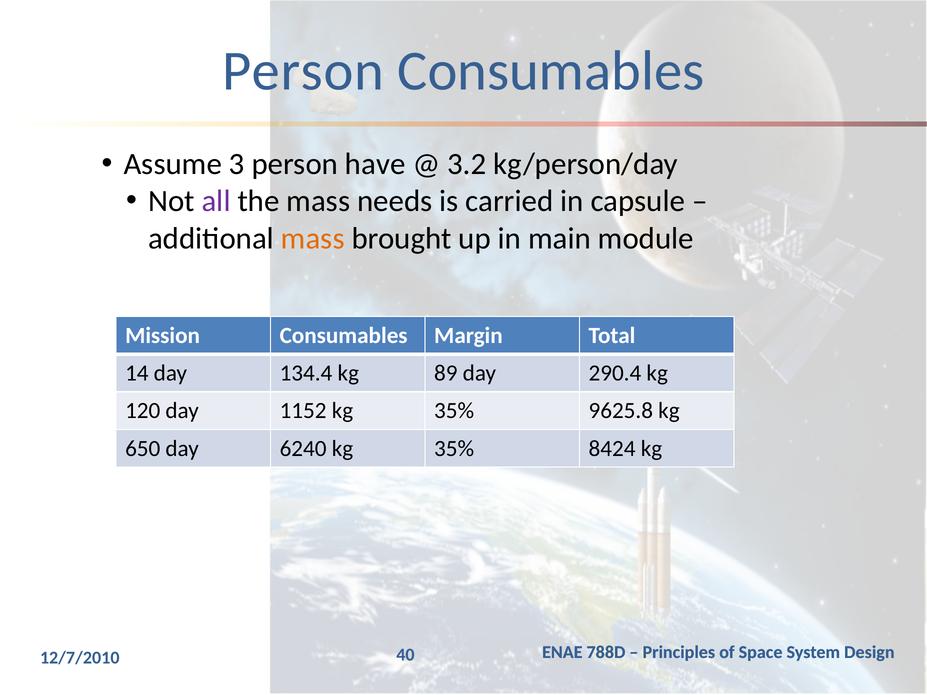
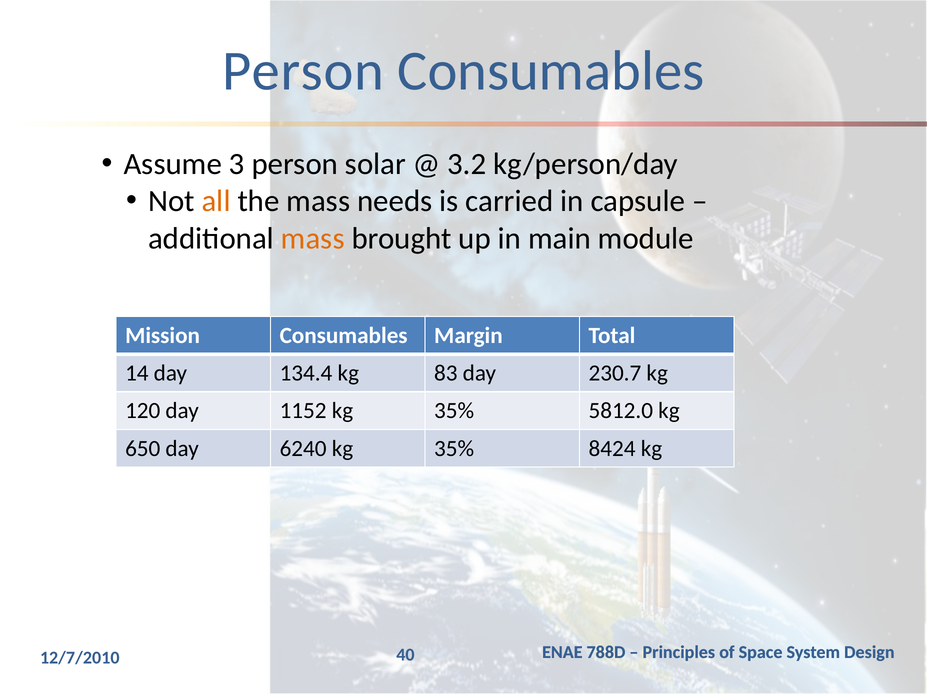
have: have -> solar (375, 164)
all colour: purple -> orange (216, 201)
89: 89 -> 83 (446, 373)
290.4: 290.4 -> 230.7 (615, 373)
9625.8: 9625.8 -> 5812.0 (621, 411)
